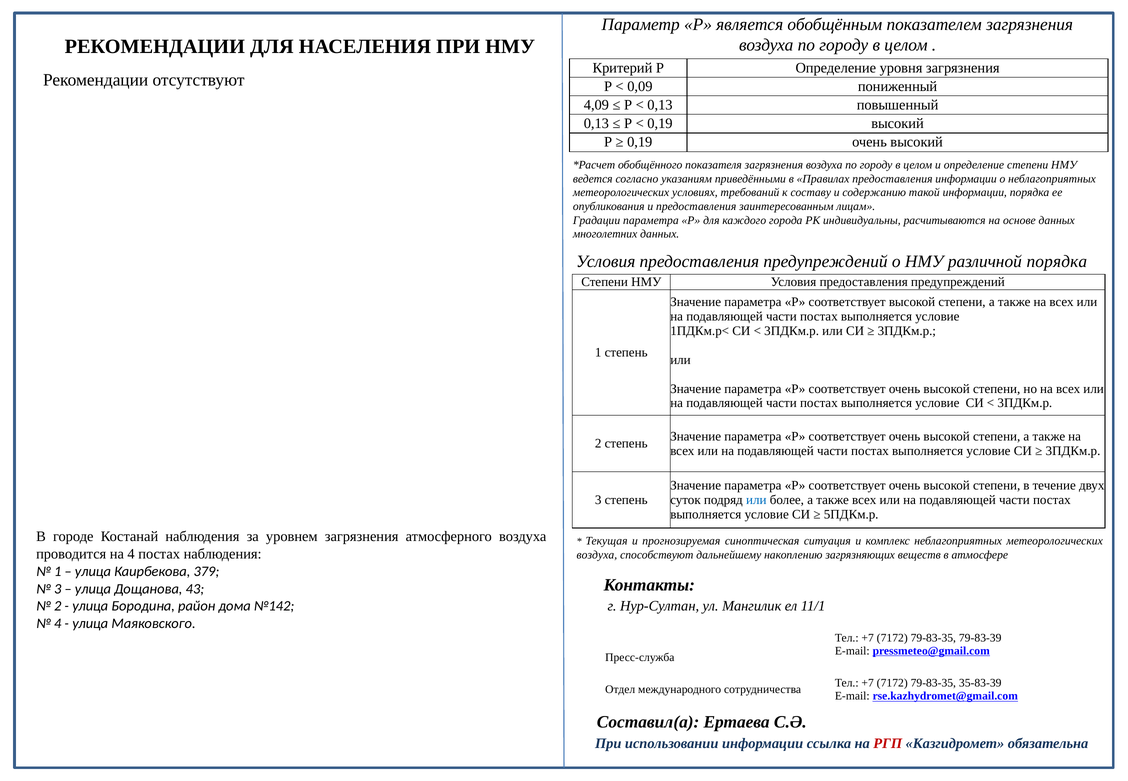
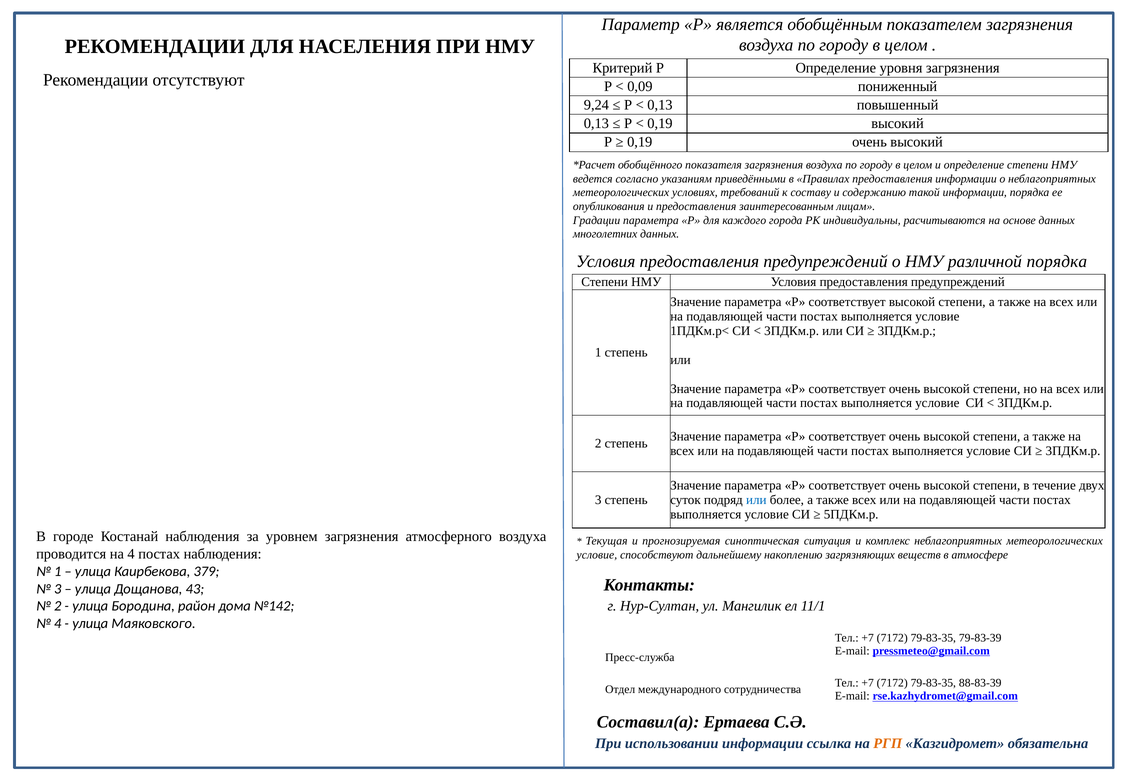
4,09: 4,09 -> 9,24 (596, 105)
воздуха: воздуха -> условие (597, 555)
35-83-39: 35-83-39 -> 88-83-39 (980, 683)
РГП colour: red -> orange (888, 744)
